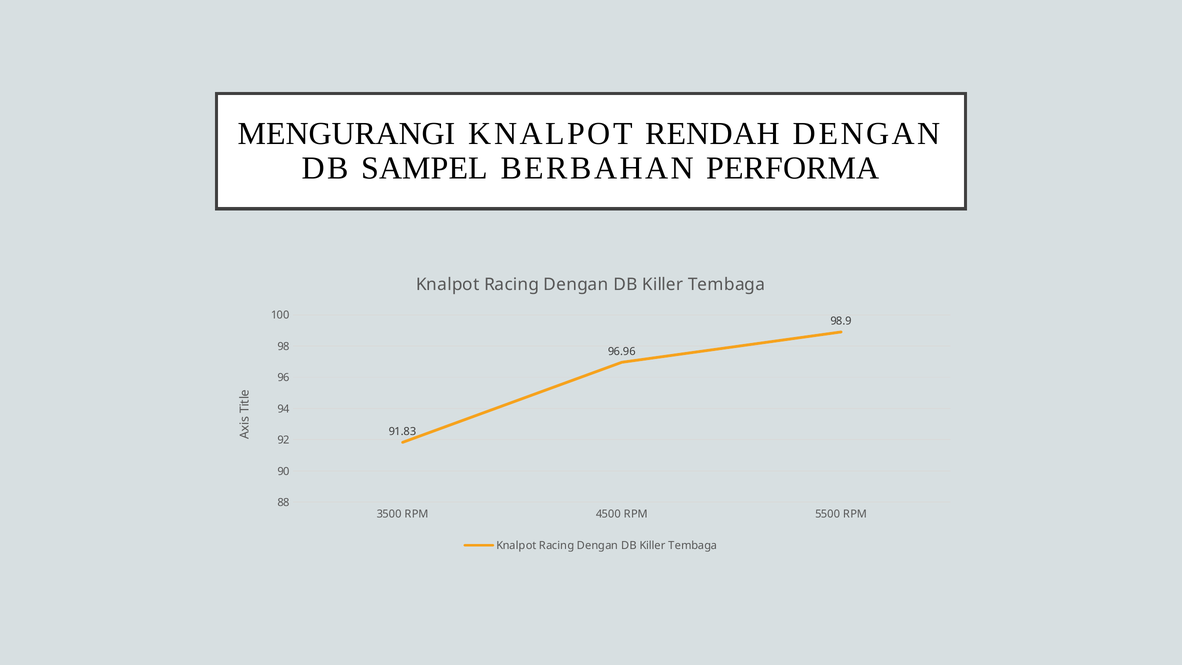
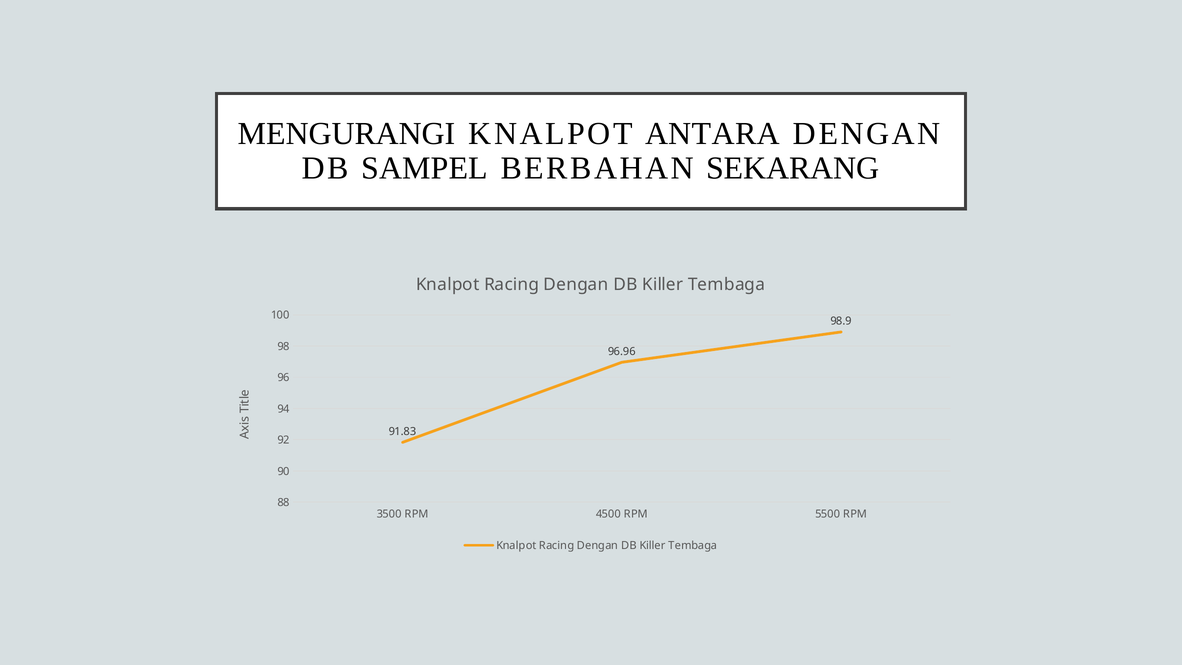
RENDAH: RENDAH -> ANTARA (712, 134)
PERFORMA: PERFORMA -> SEKARANG (793, 168)
